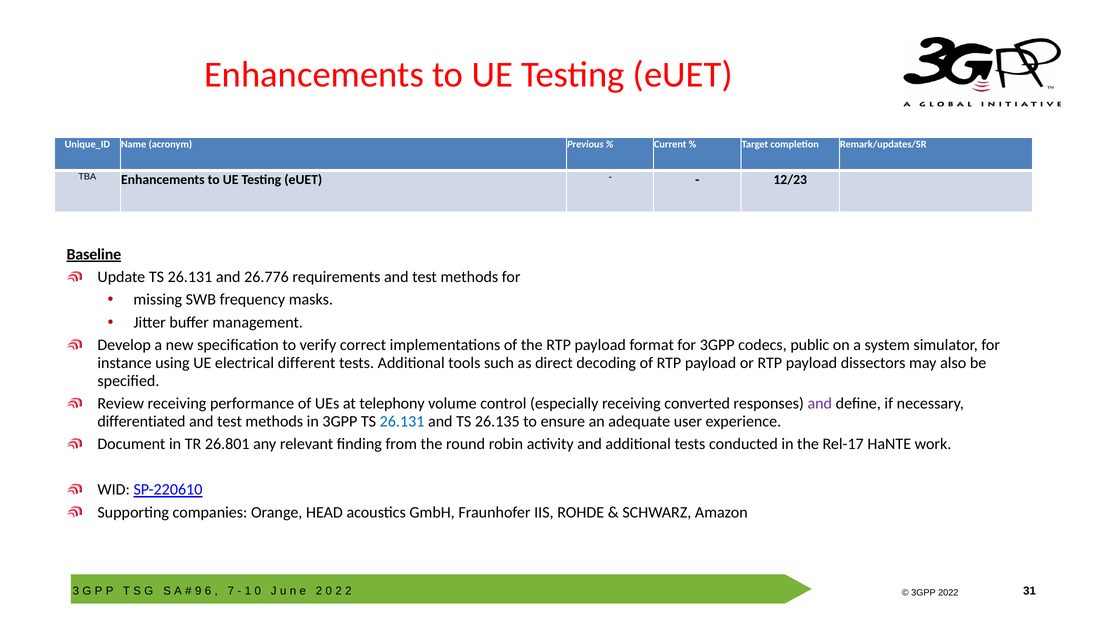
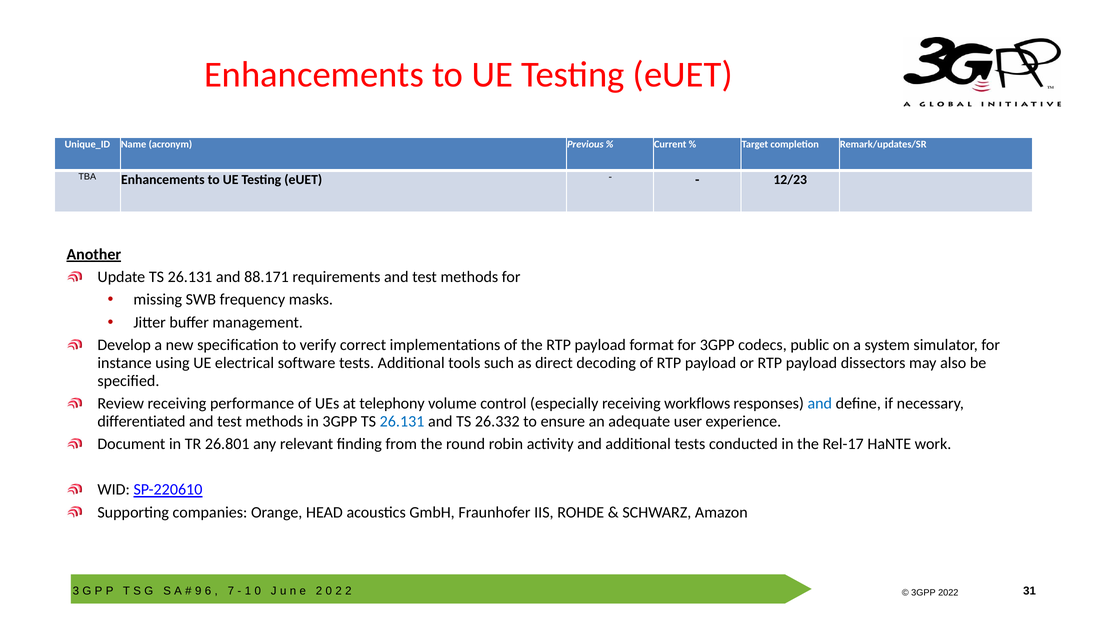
Baseline: Baseline -> Another (94, 254)
26.776: 26.776 -> 88.171 (266, 277)
different: different -> software (307, 363)
converted: converted -> workflows (697, 403)
and colour: purple -> blue (820, 403)
26.135: 26.135 -> 26.332 (497, 421)
